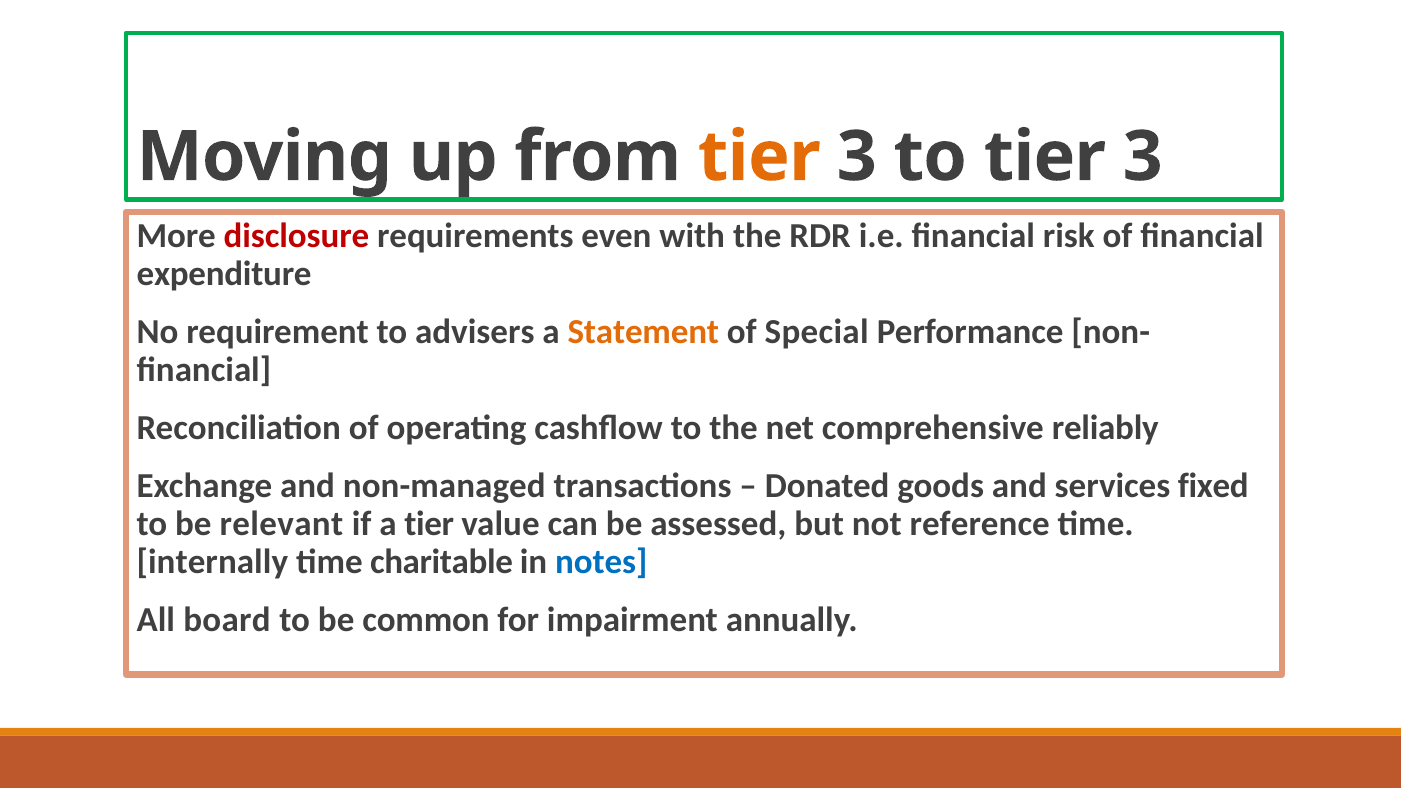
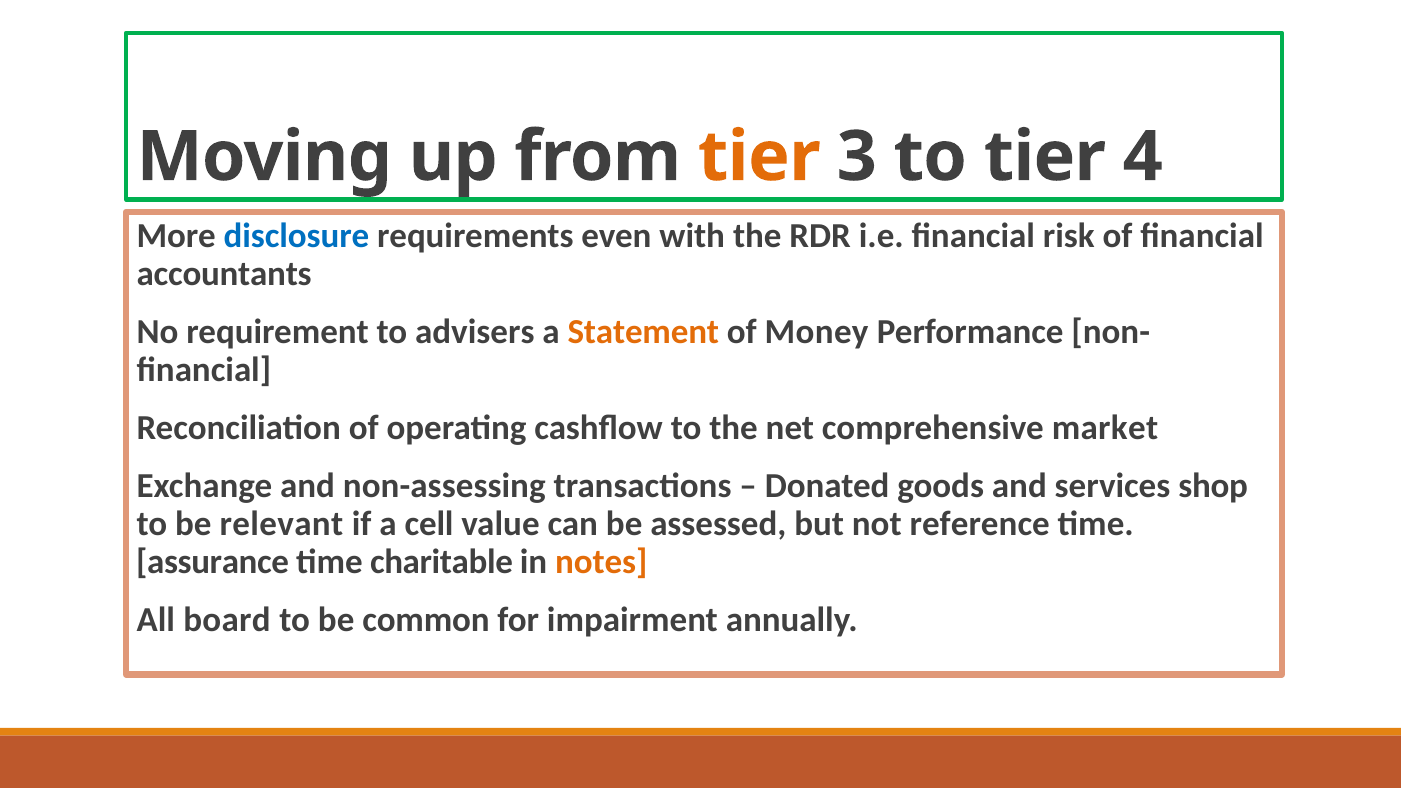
to tier 3: 3 -> 4 (1143, 157)
disclosure colour: red -> blue (296, 236)
expenditure: expenditure -> accountants (224, 274)
Special: Special -> Money (817, 332)
reliably: reliably -> market (1105, 428)
non-managed: non-managed -> non-assessing (444, 486)
fixed: fixed -> shop (1213, 486)
a tier: tier -> cell (429, 524)
internally: internally -> assurance (213, 562)
notes colour: blue -> orange (601, 562)
